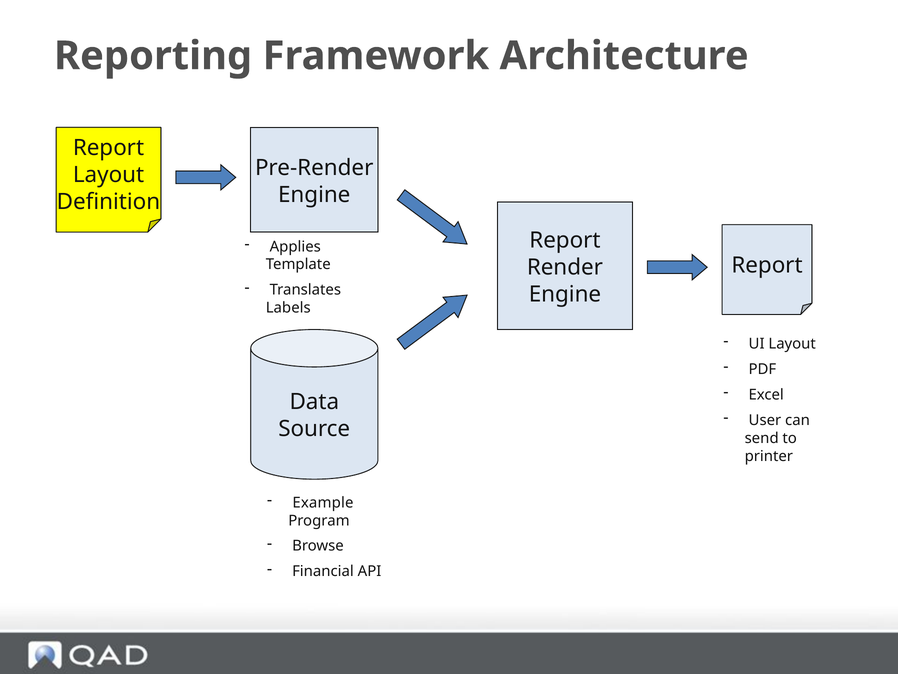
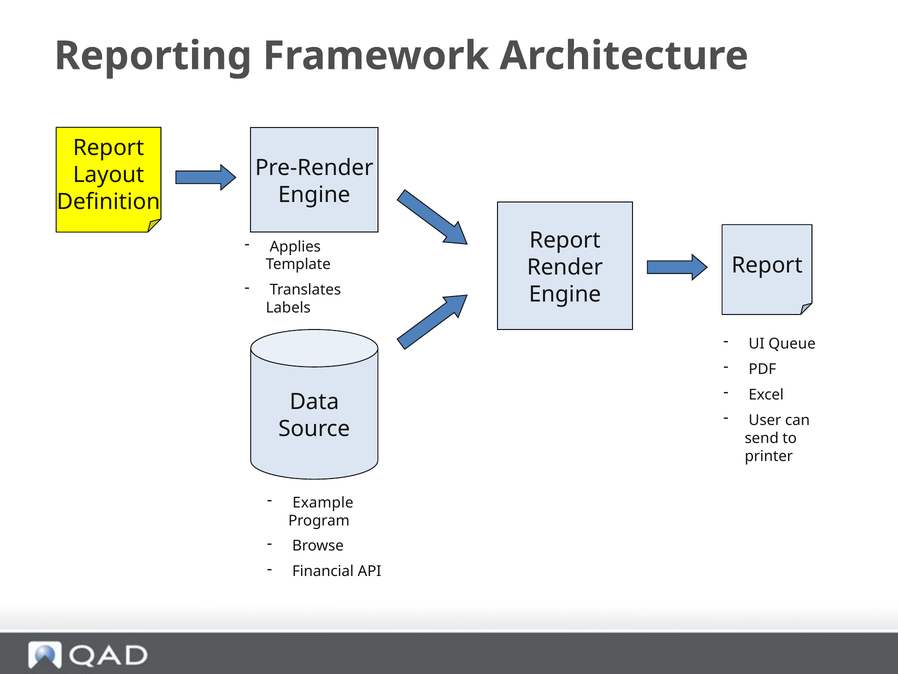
UI Layout: Layout -> Queue (792, 344)
